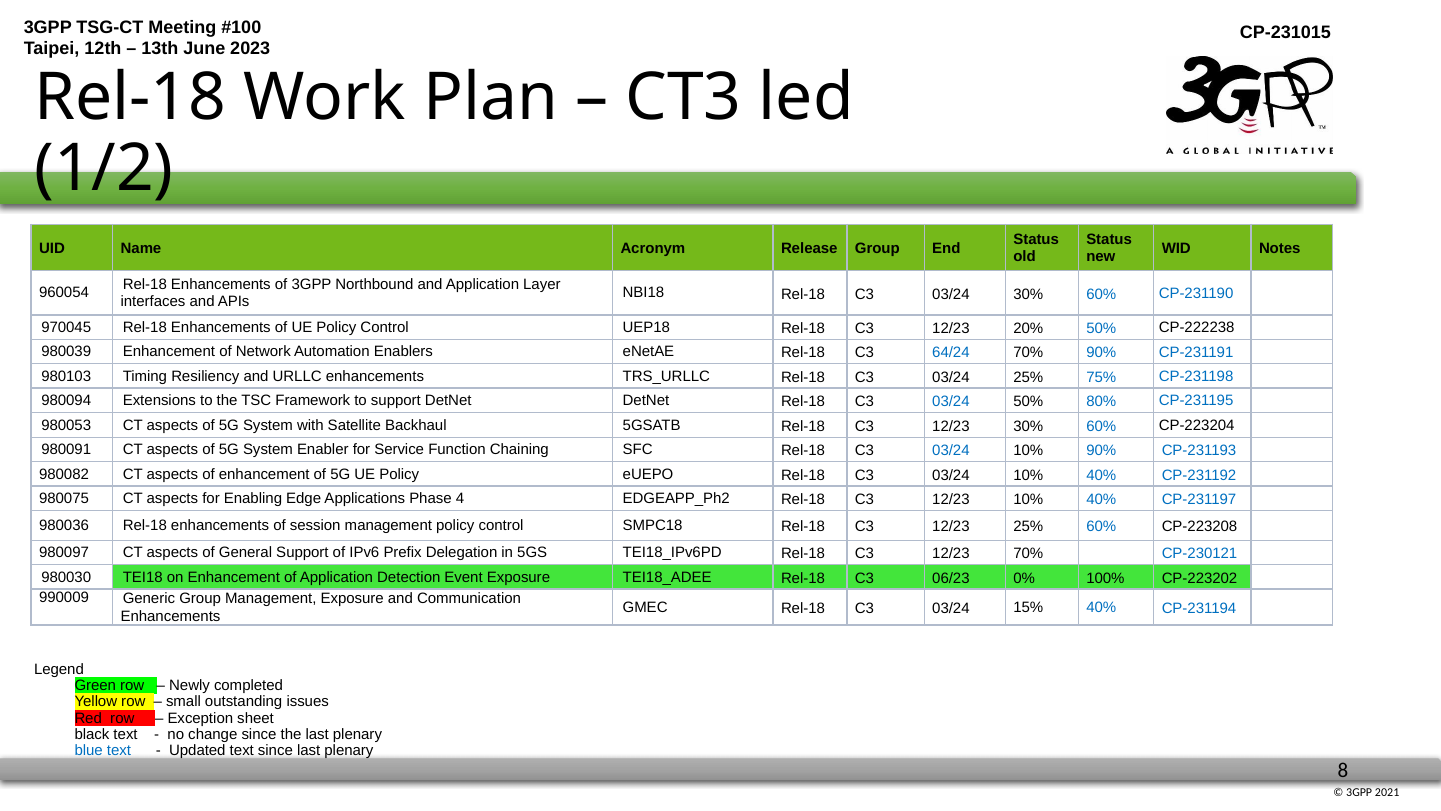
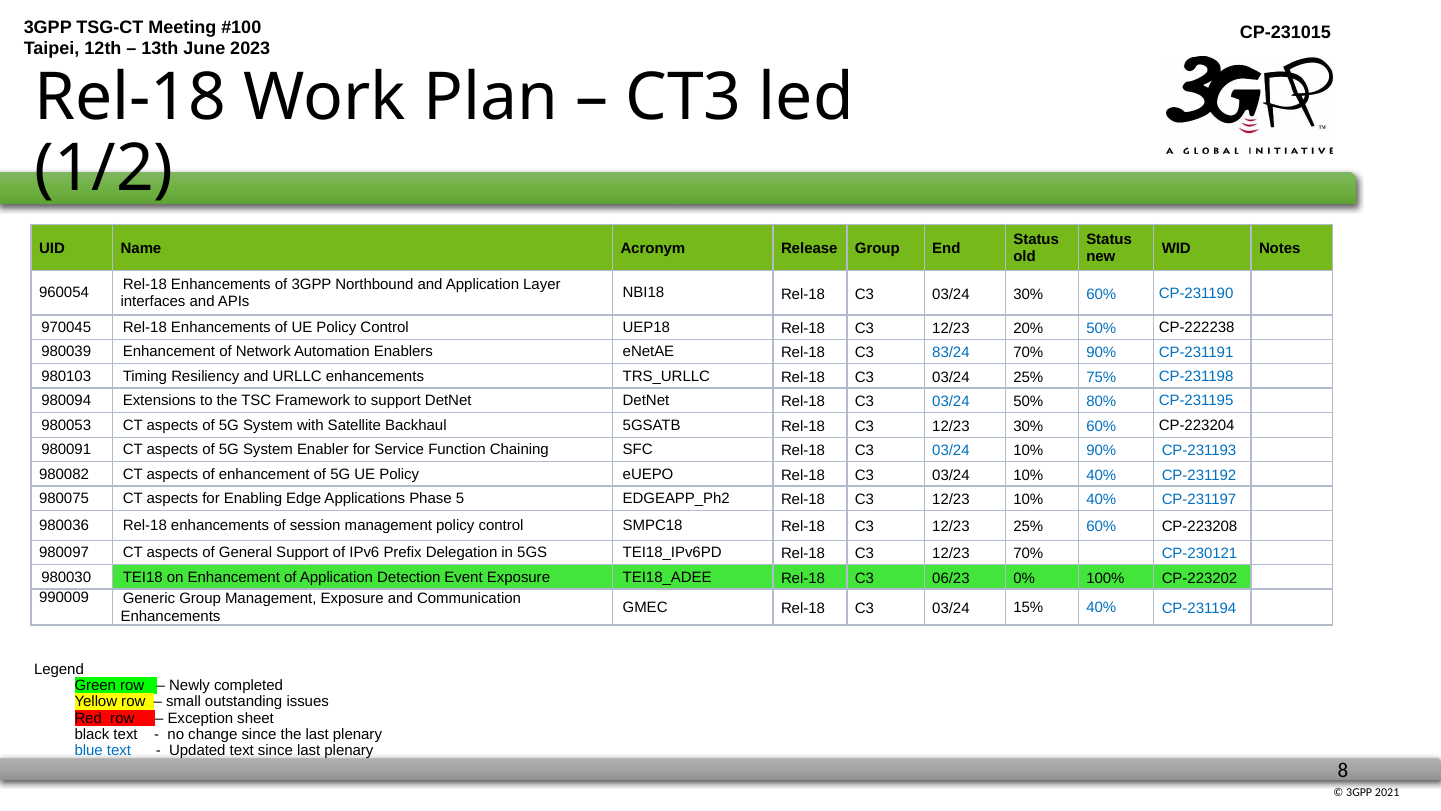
64/24: 64/24 -> 83/24 (951, 353)
4: 4 -> 5 (460, 498)
